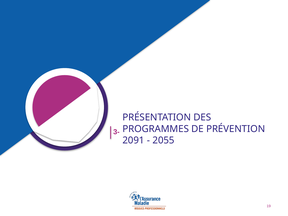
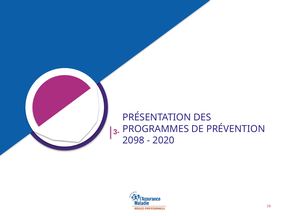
2091: 2091 -> 2098 (133, 140)
2055: 2055 -> 2020 (164, 140)
